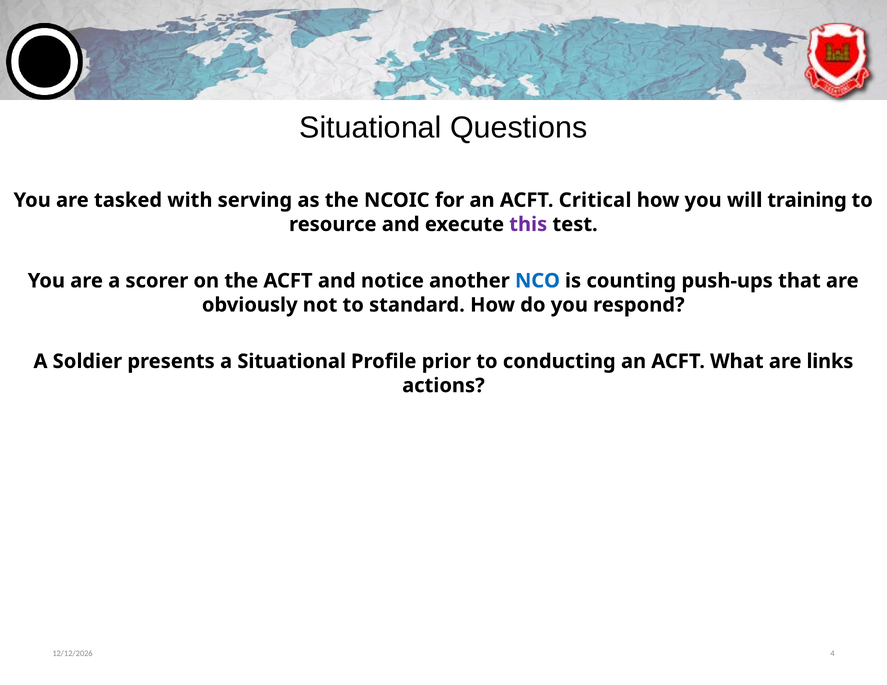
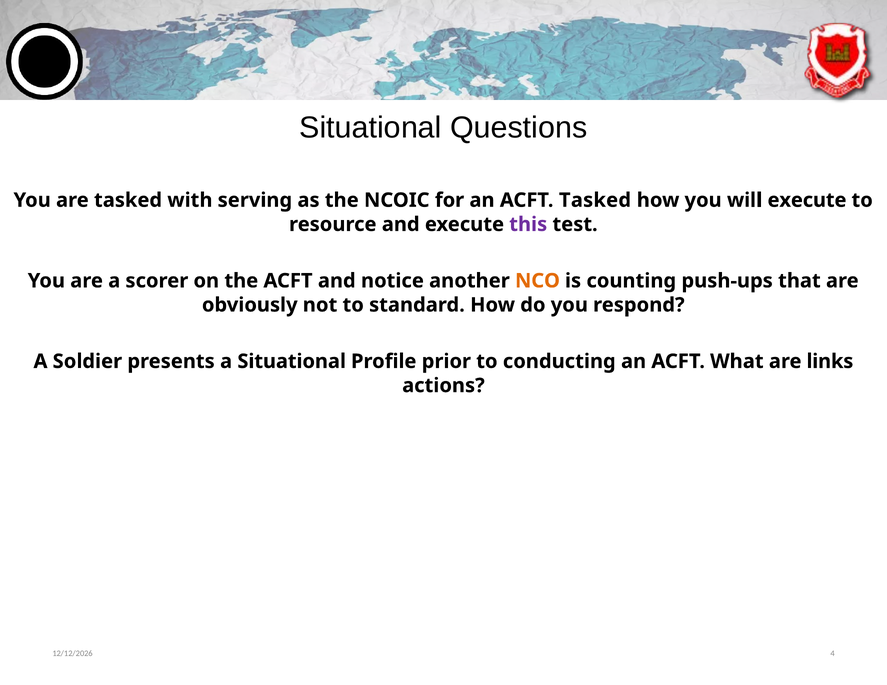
ACFT Critical: Critical -> Tasked (595, 200)
will training: training -> execute (807, 200)
NCO colour: blue -> orange (537, 281)
